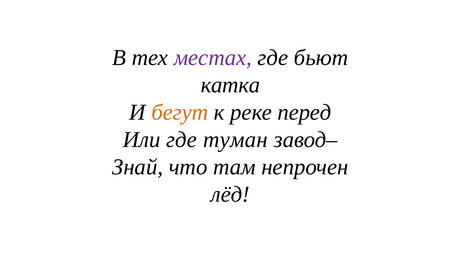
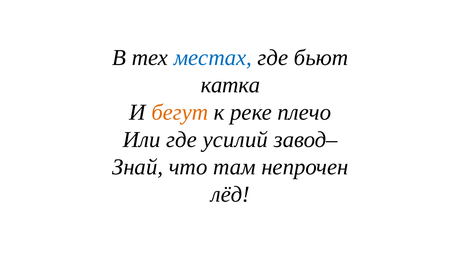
местах colour: purple -> blue (213, 58)
перед: перед -> плечо (304, 112)
туман: туман -> усилий (235, 140)
